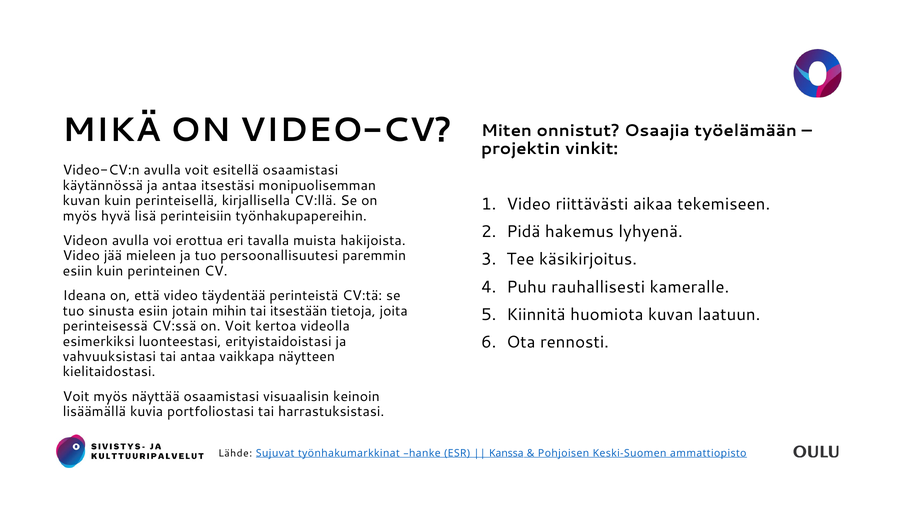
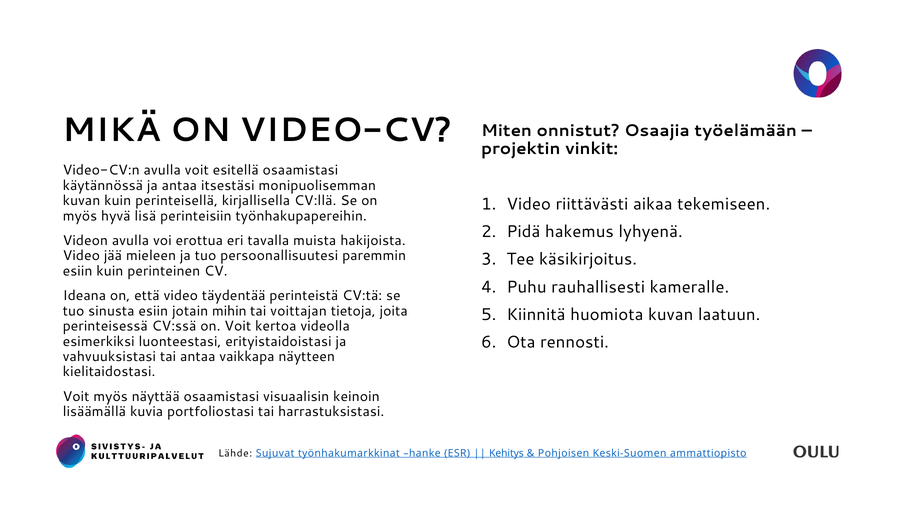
itsestään: itsestään -> voittajan (299, 311)
Kanssa: Kanssa -> Kehitys (506, 453)
